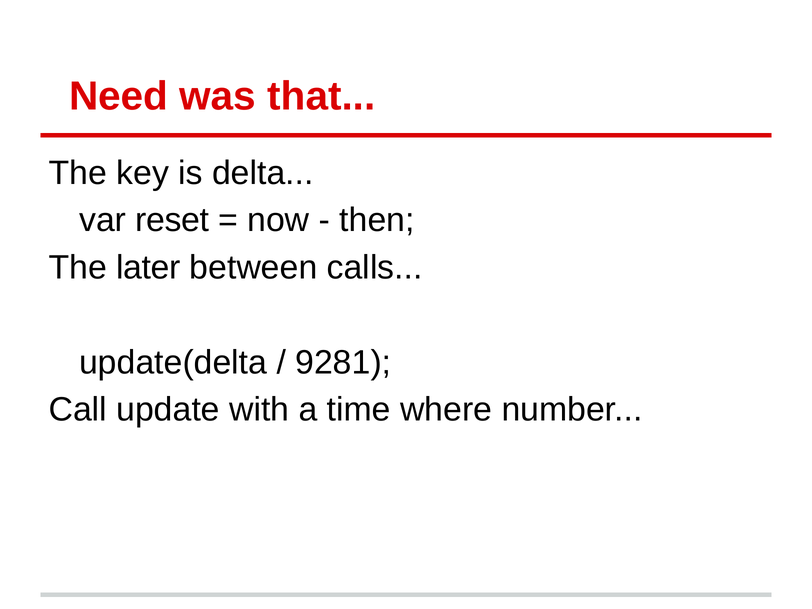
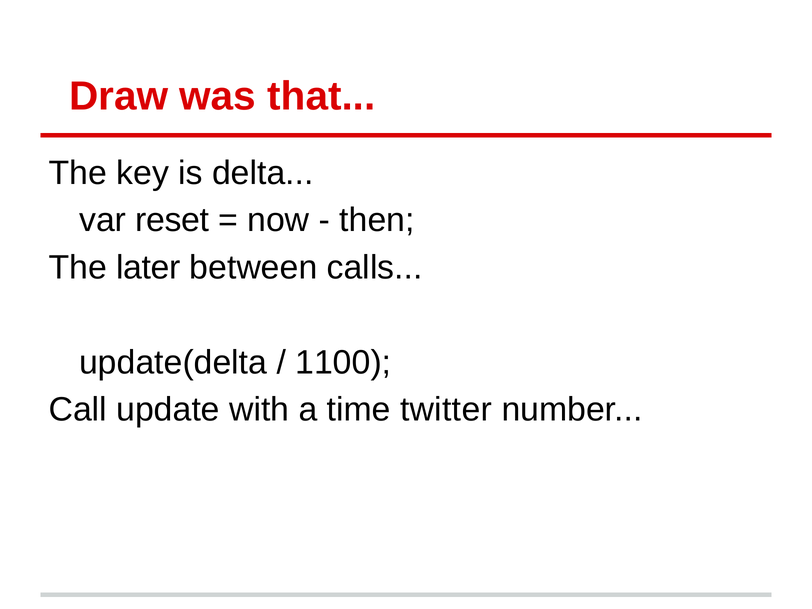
Need: Need -> Draw (119, 96)
9281: 9281 -> 1100 (343, 362)
where: where -> twitter (446, 410)
